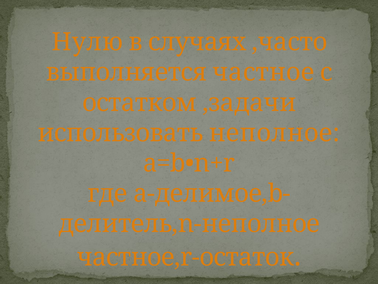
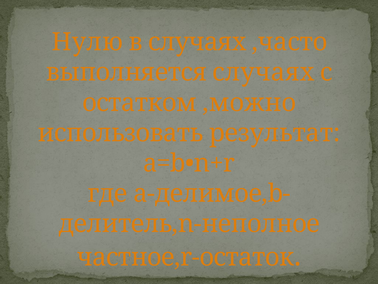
выполняется частное: частное -> случаях (263, 72)
,задачи: ,задачи -> ,можно (249, 103)
неполное: неполное -> результат (275, 133)
